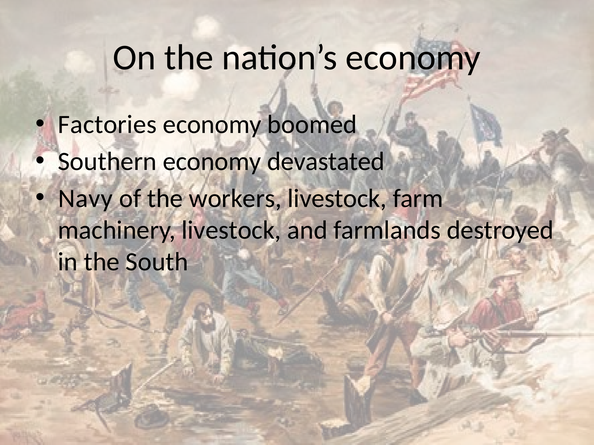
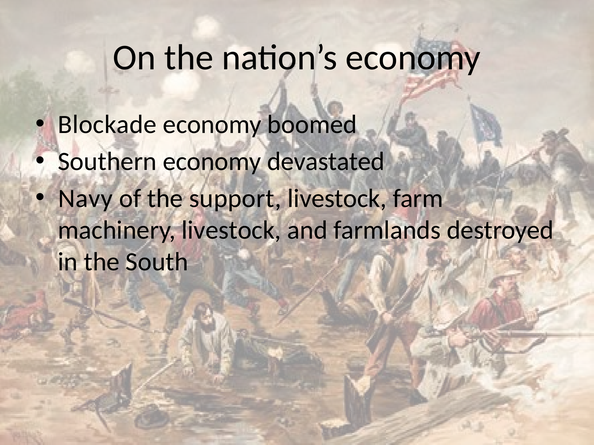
Factories: Factories -> Blockade (107, 125)
workers: workers -> support (235, 199)
